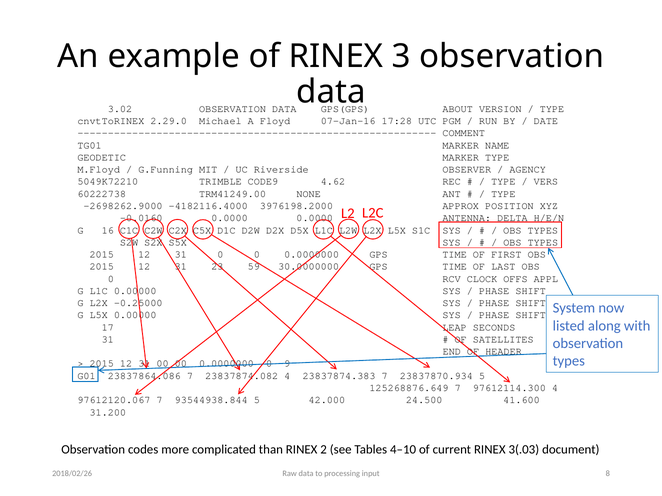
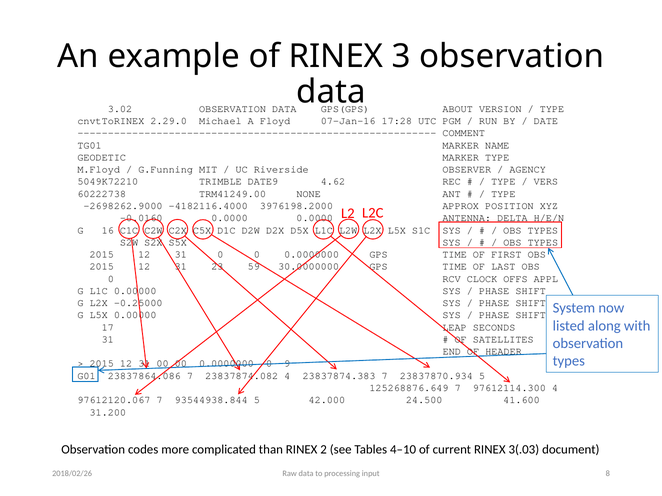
CODE9: CODE9 -> DATE9 (263, 182)
